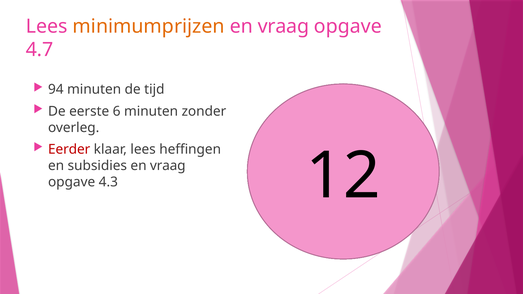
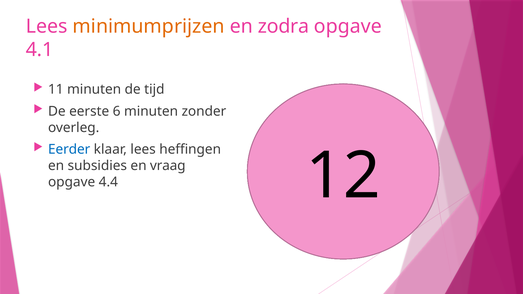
vraag: vraag -> zodra (283, 26)
4.7: 4.7 -> 4.1 (40, 50)
94: 94 -> 11 (56, 90)
Eerder colour: red -> blue (69, 149)
4.3: 4.3 -> 4.4 (108, 182)
